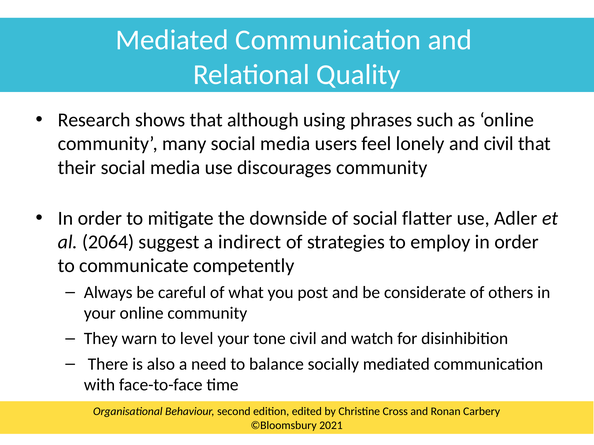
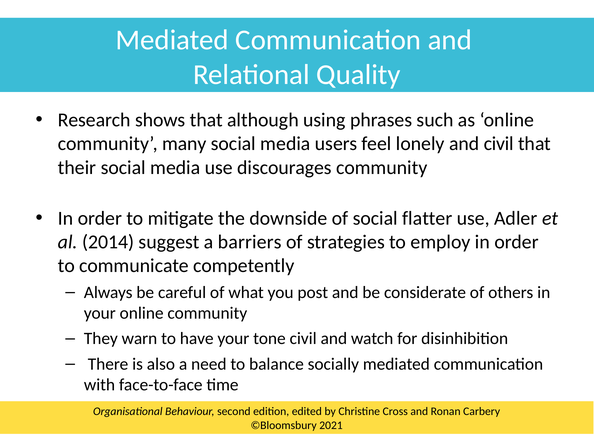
2064: 2064 -> 2014 (108, 242)
indirect: indirect -> barriers (250, 242)
level: level -> have (197, 339)
